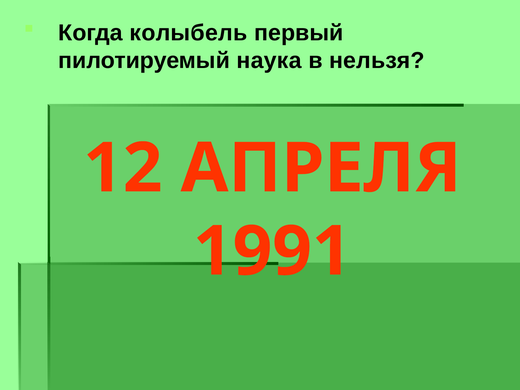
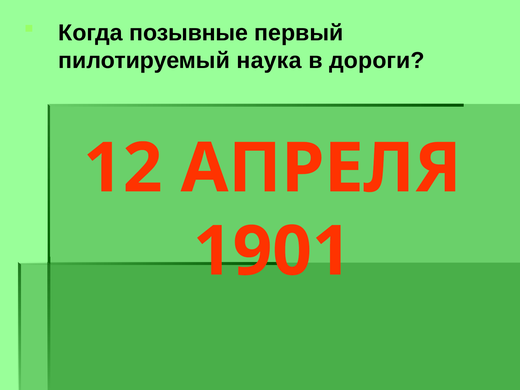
колыбель: колыбель -> позывные (189, 33)
нельзя: нельзя -> дороги (377, 61)
1991: 1991 -> 1901 (272, 252)
